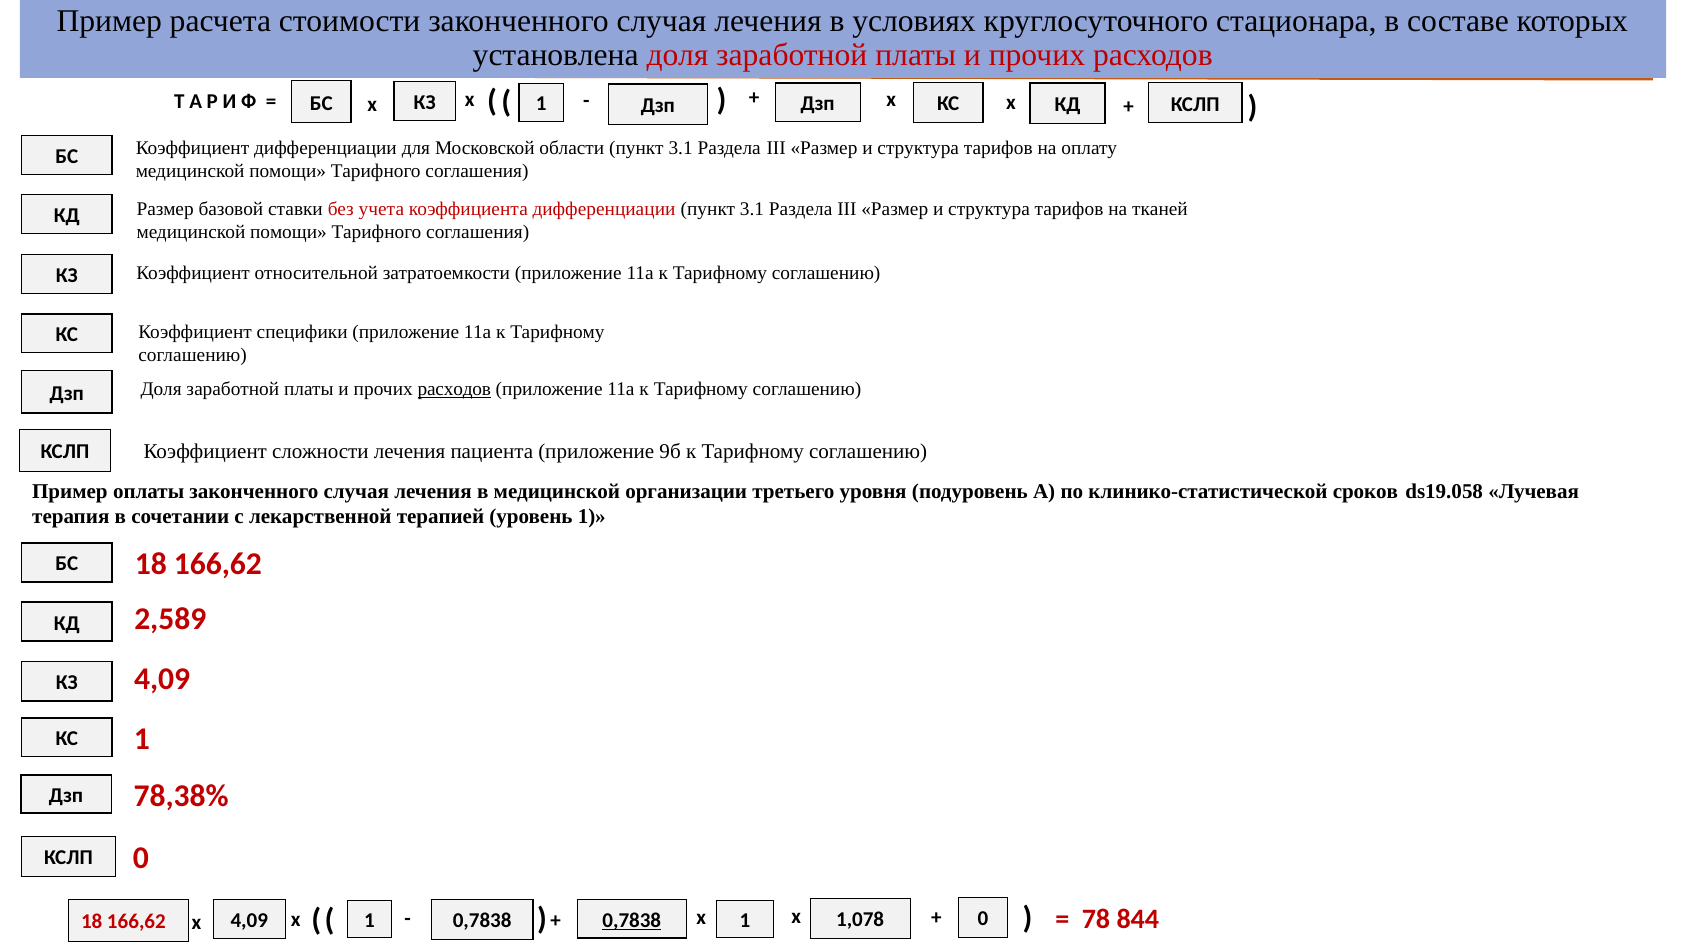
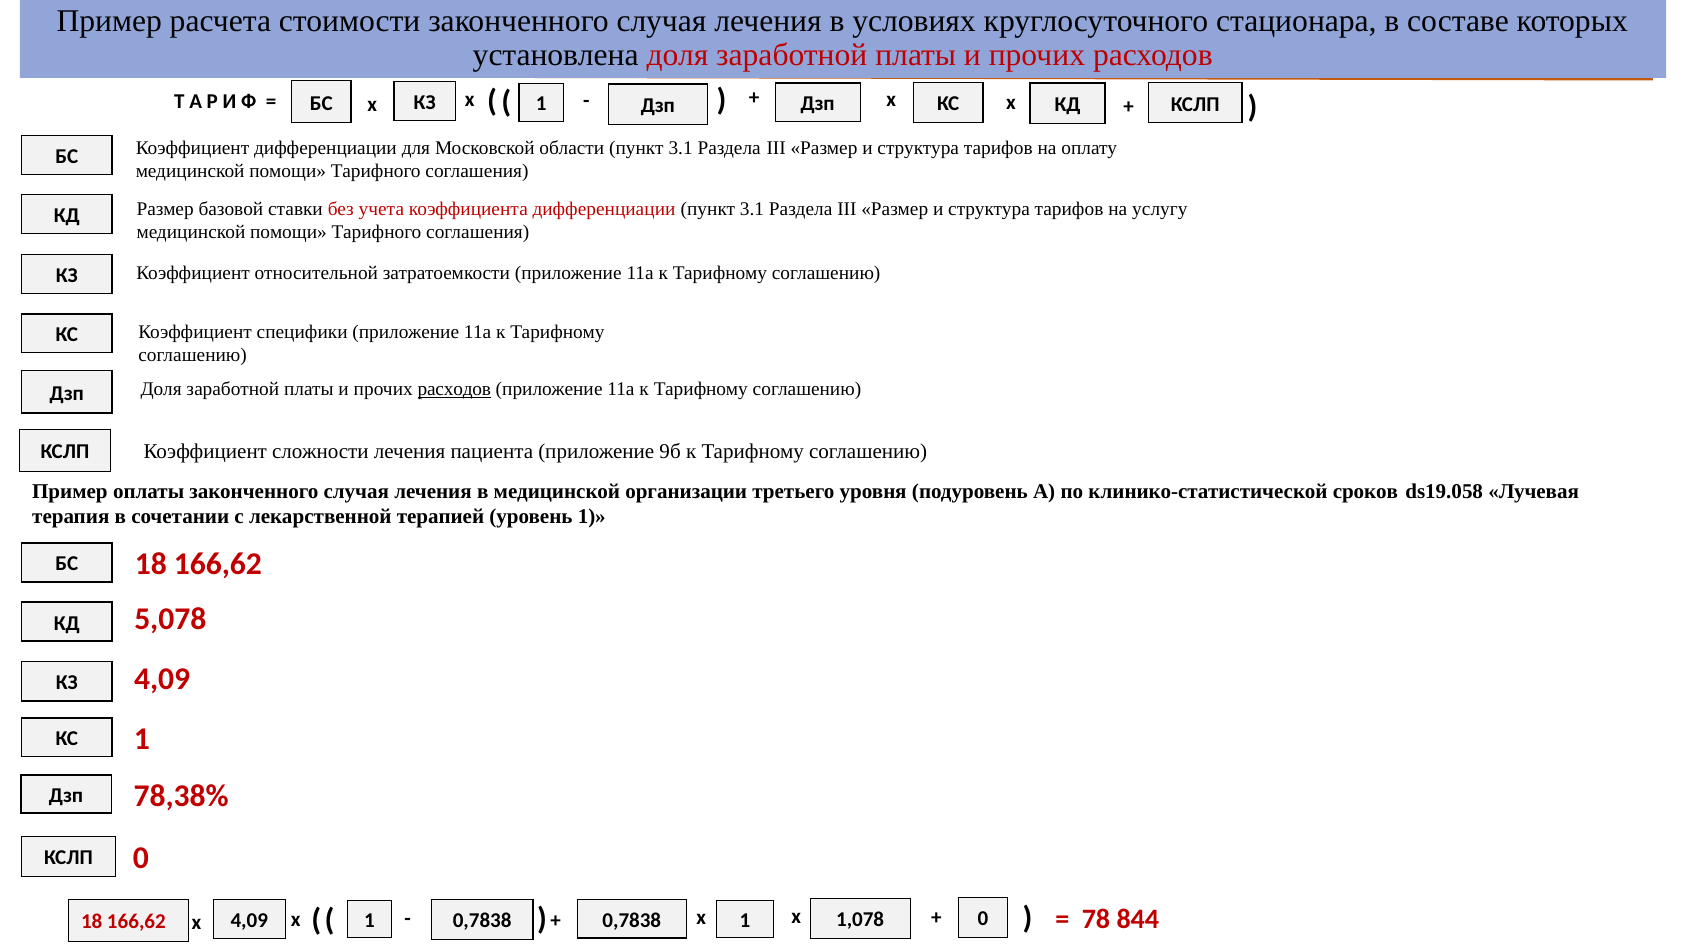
тканей: тканей -> услугу (1160, 209)
2,589: 2,589 -> 5,078 (170, 620)
0,7838 underline: present -> none (632, 921)
